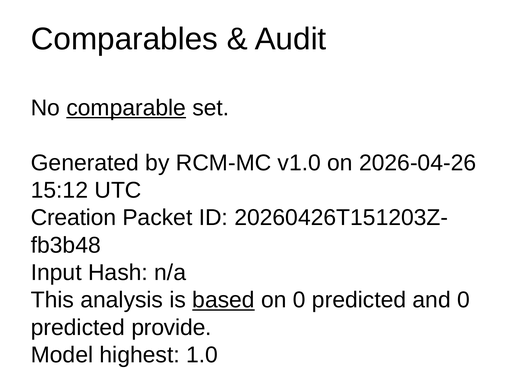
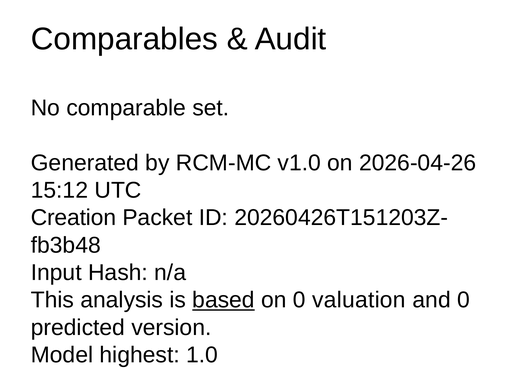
comparable underline: present -> none (126, 108)
on 0 predicted: predicted -> valuation (359, 300)
provide: provide -> version (171, 328)
